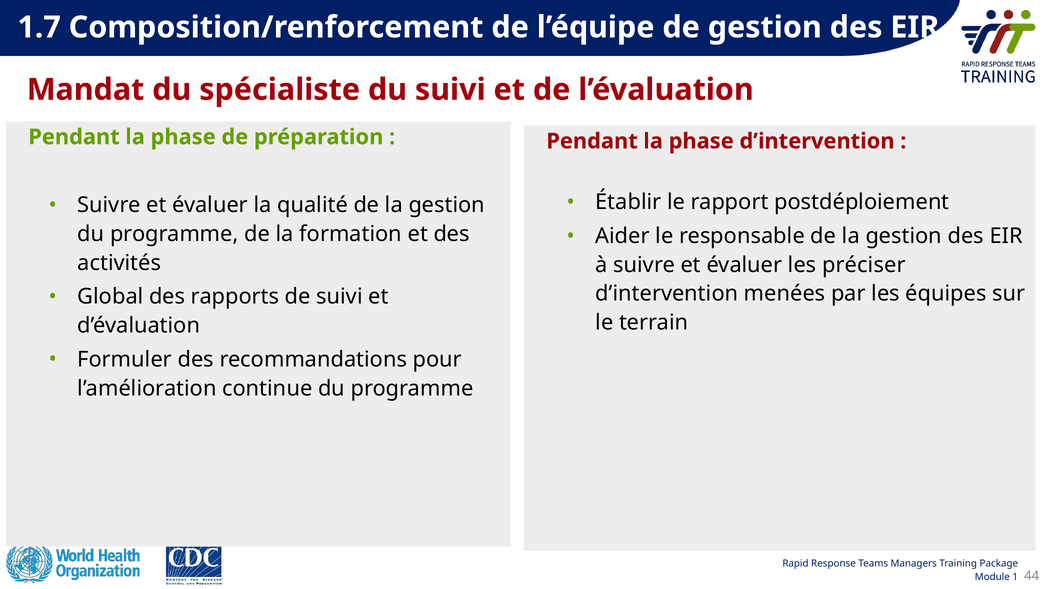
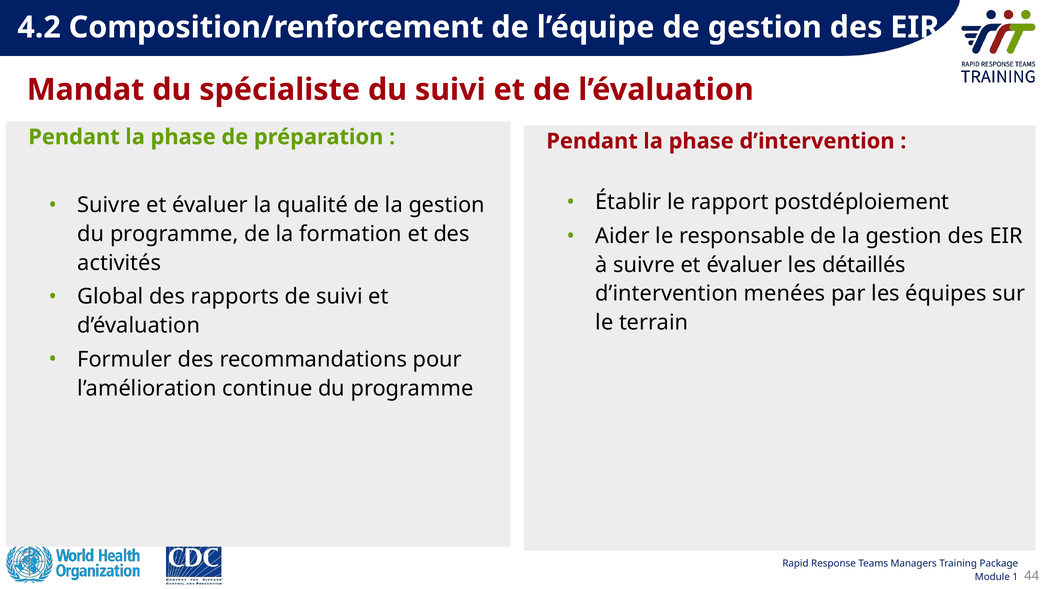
1.7: 1.7 -> 4.2 (39, 27)
préciser: préciser -> détaillés (864, 265)
